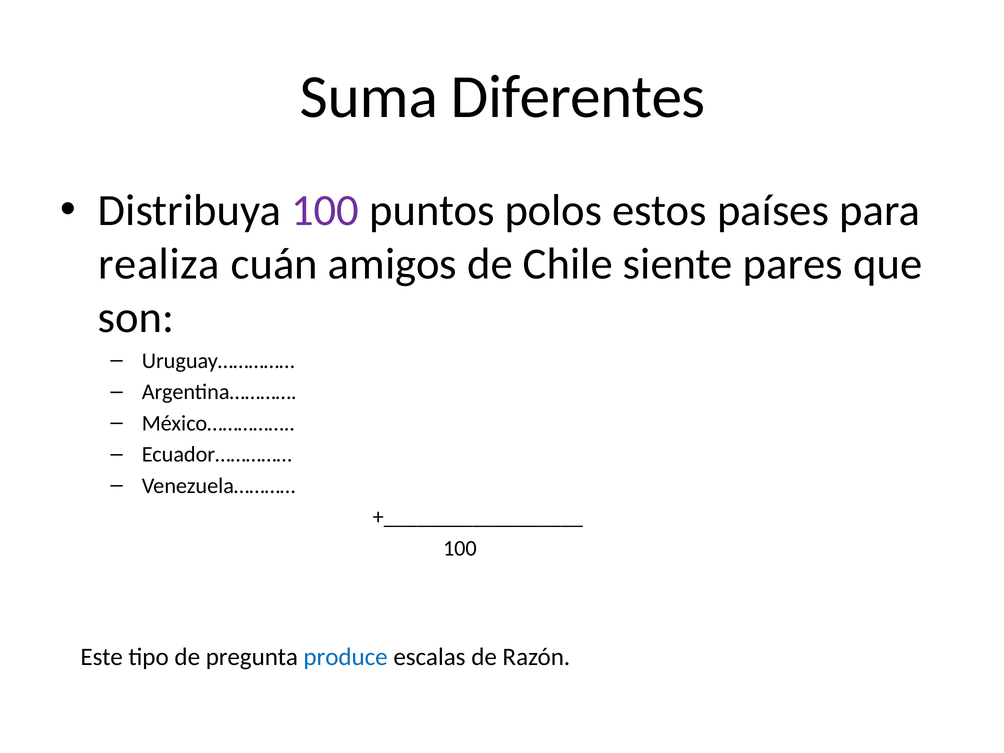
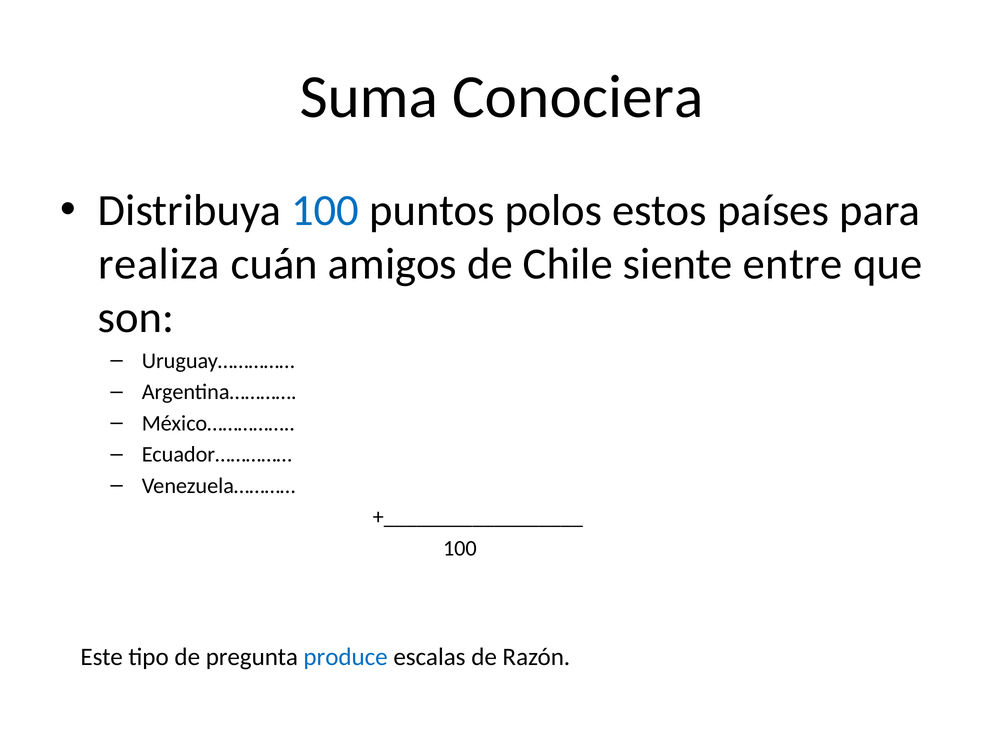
Diferentes: Diferentes -> Conociera (578, 97)
100 colour: purple -> blue (325, 211)
pares: pares -> entre (793, 264)
